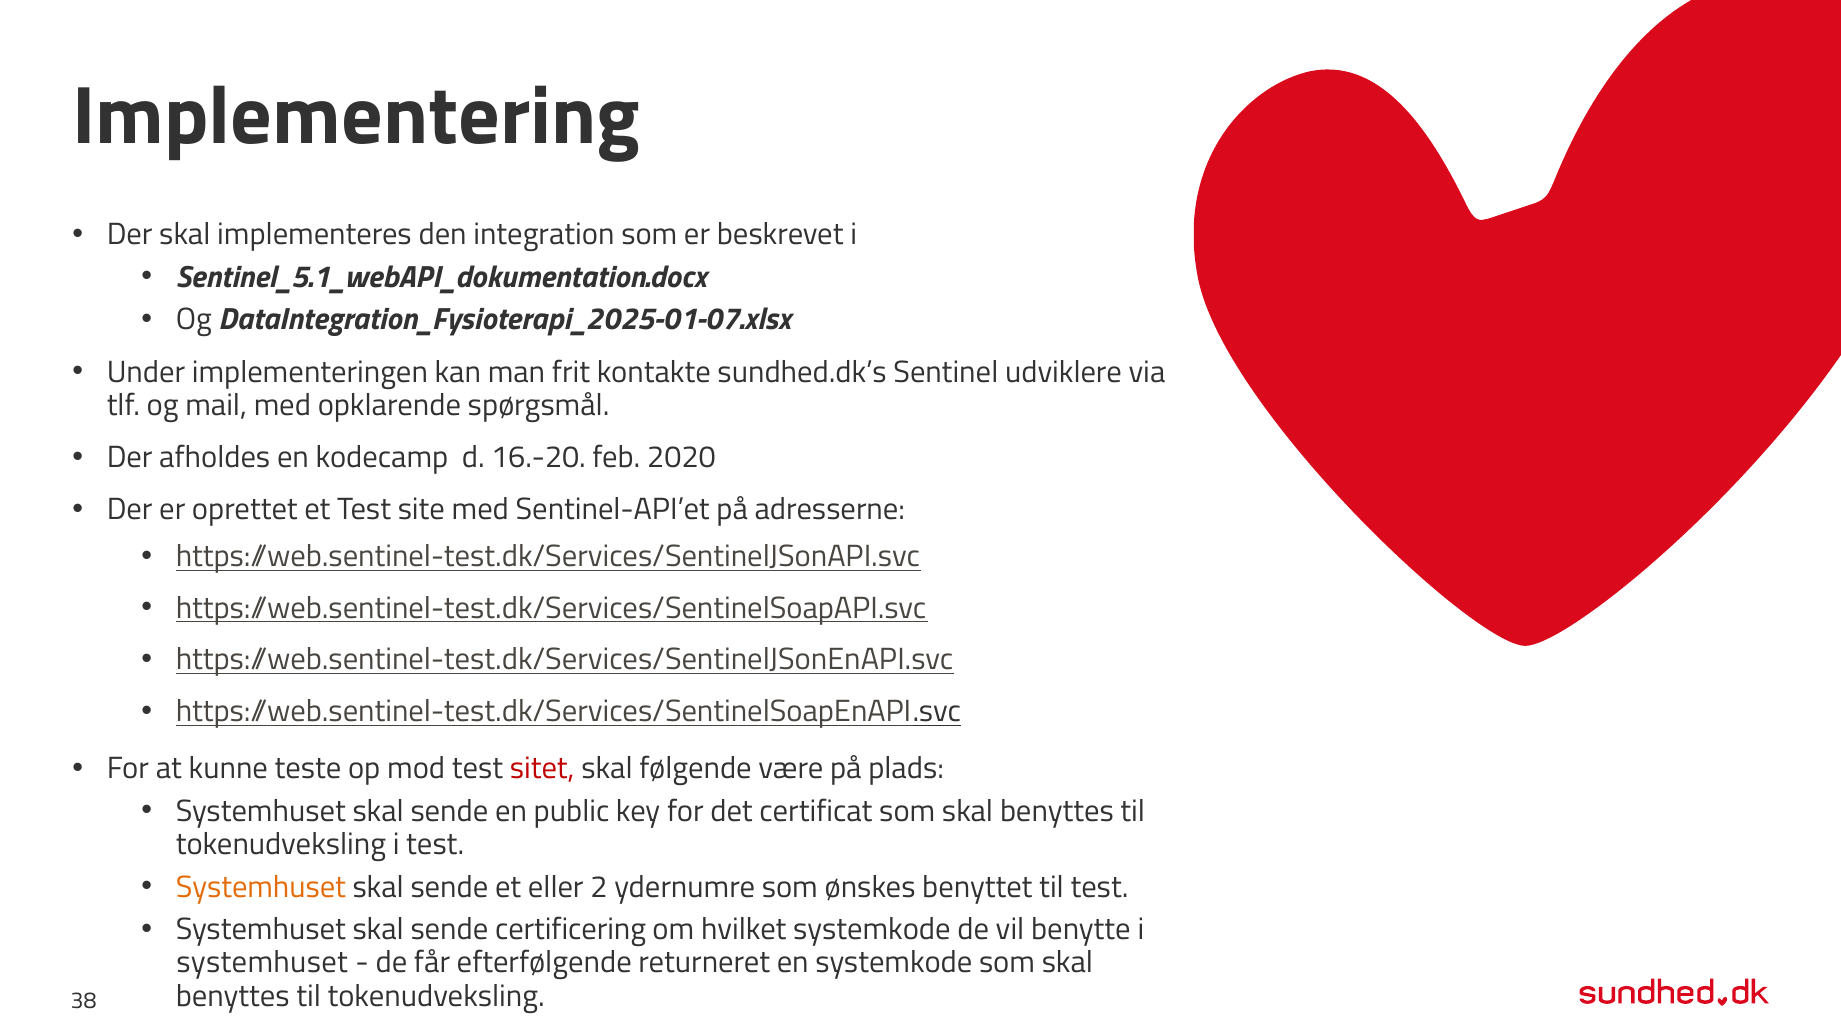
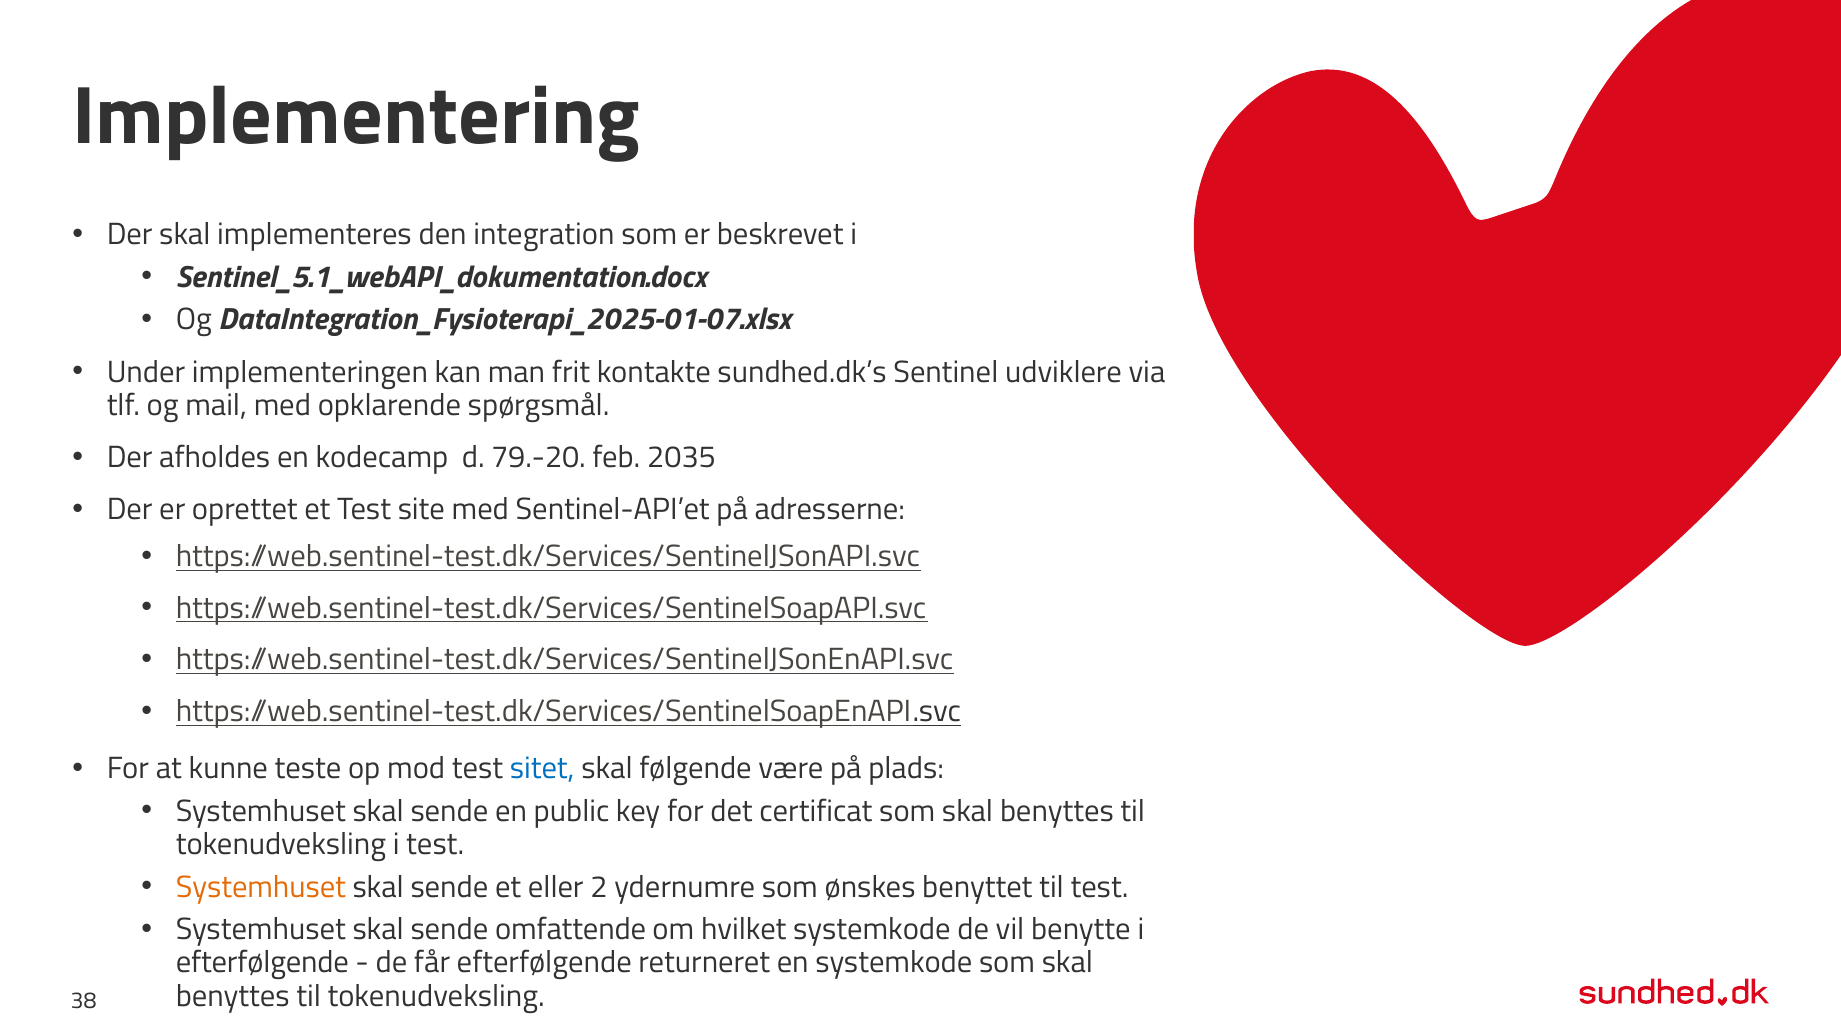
16.-20: 16.-20 -> 79.-20 (538, 457)
2020: 2020 -> 2035 (682, 457)
sitet colour: red -> blue (542, 768)
certificering: certificering -> omfattende (571, 929)
systemhuset: systemhuset -> efterfølgende (262, 962)
